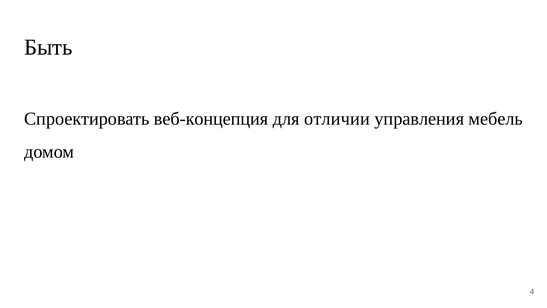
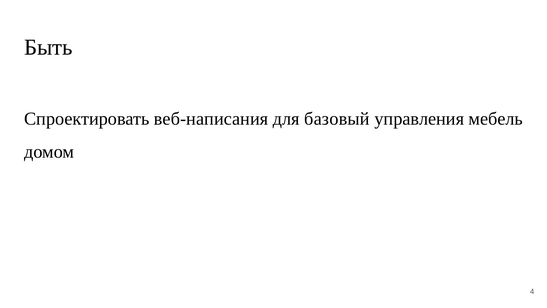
веб-концепция: веб-концепция -> веб-написания (211, 119)
отличии: отличии -> базовый (337, 119)
